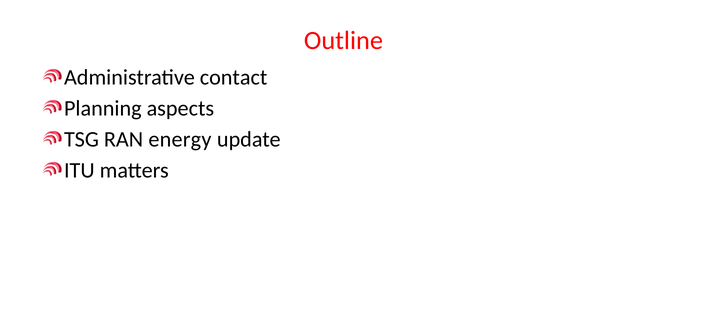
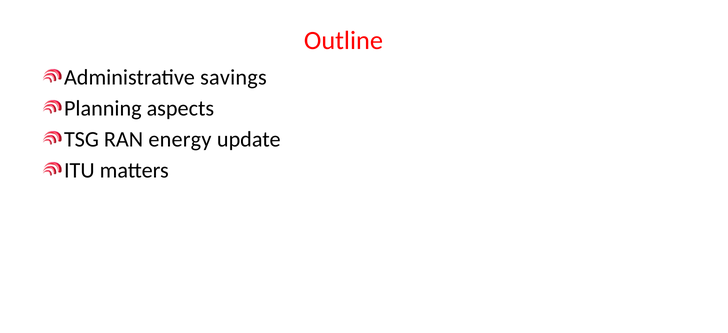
contact: contact -> savings (233, 77)
